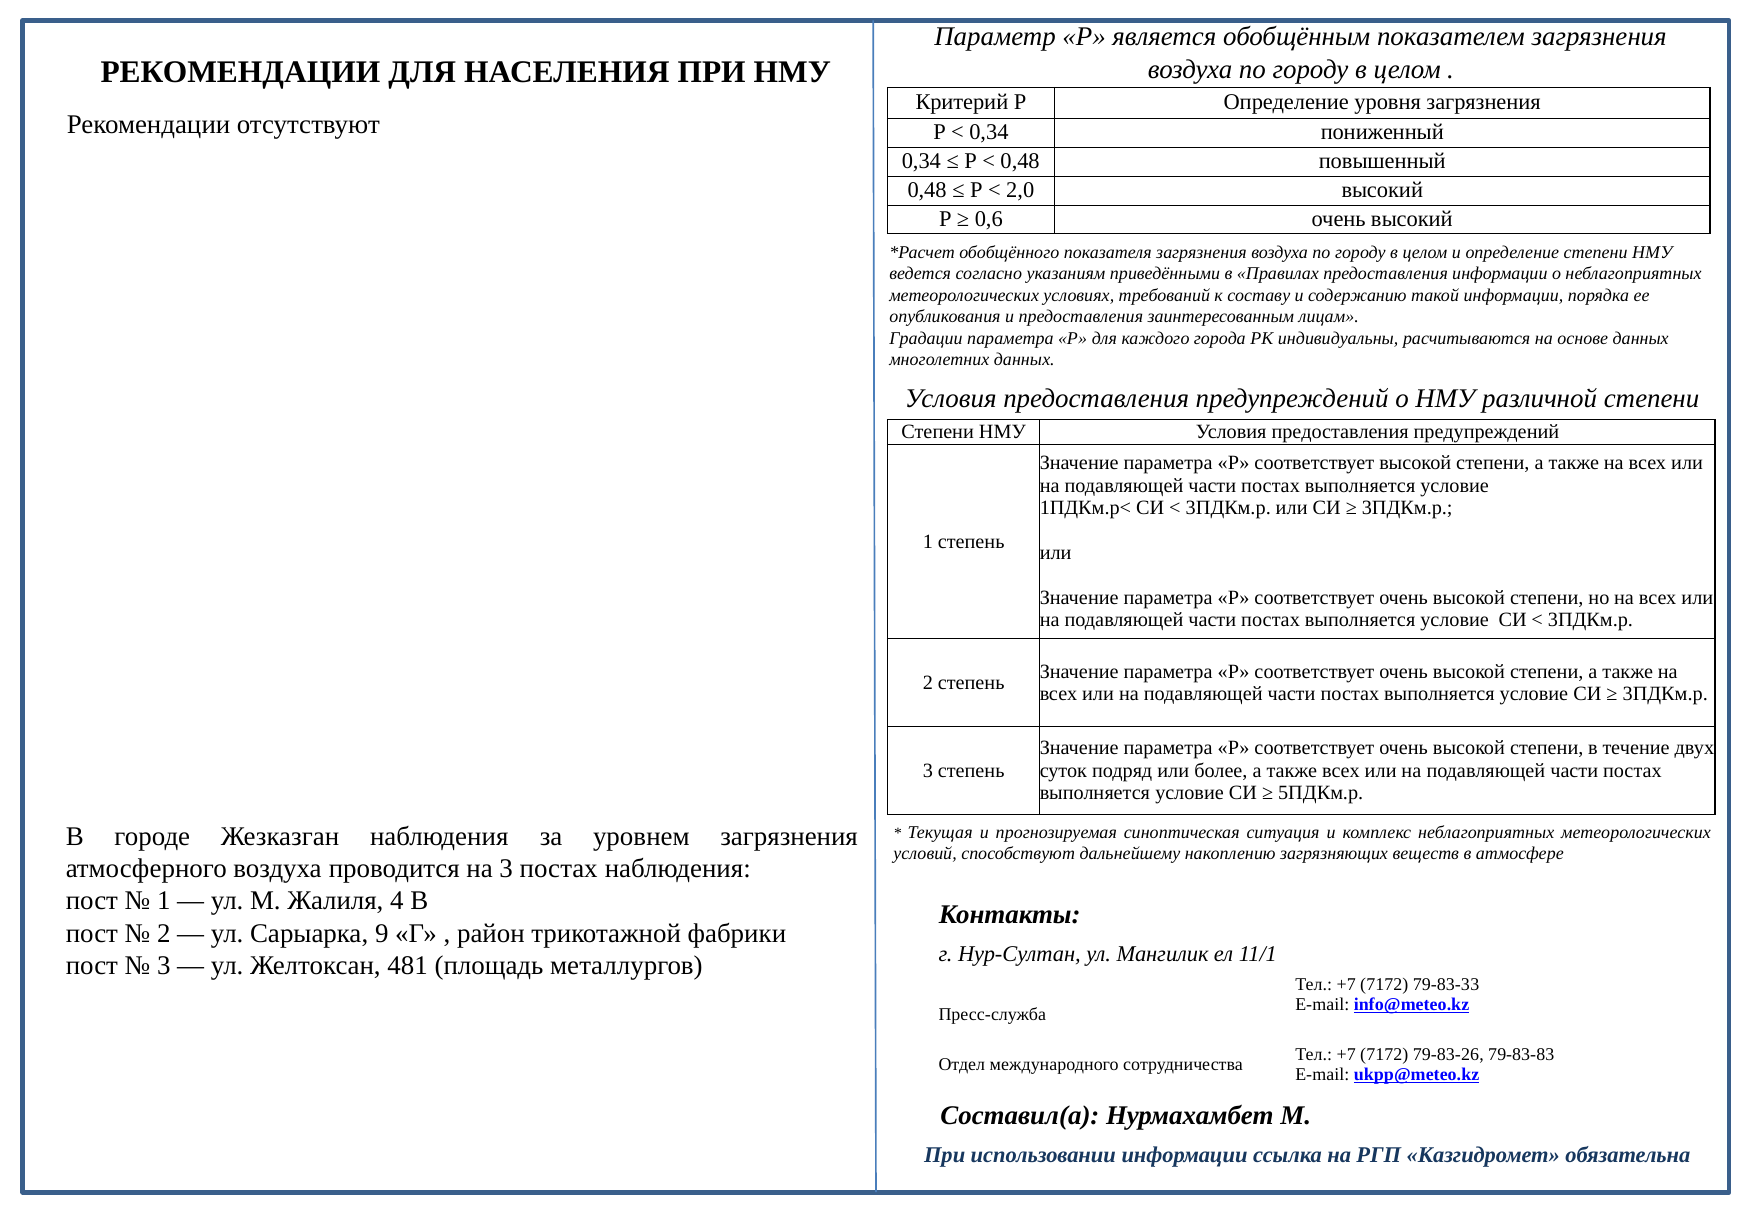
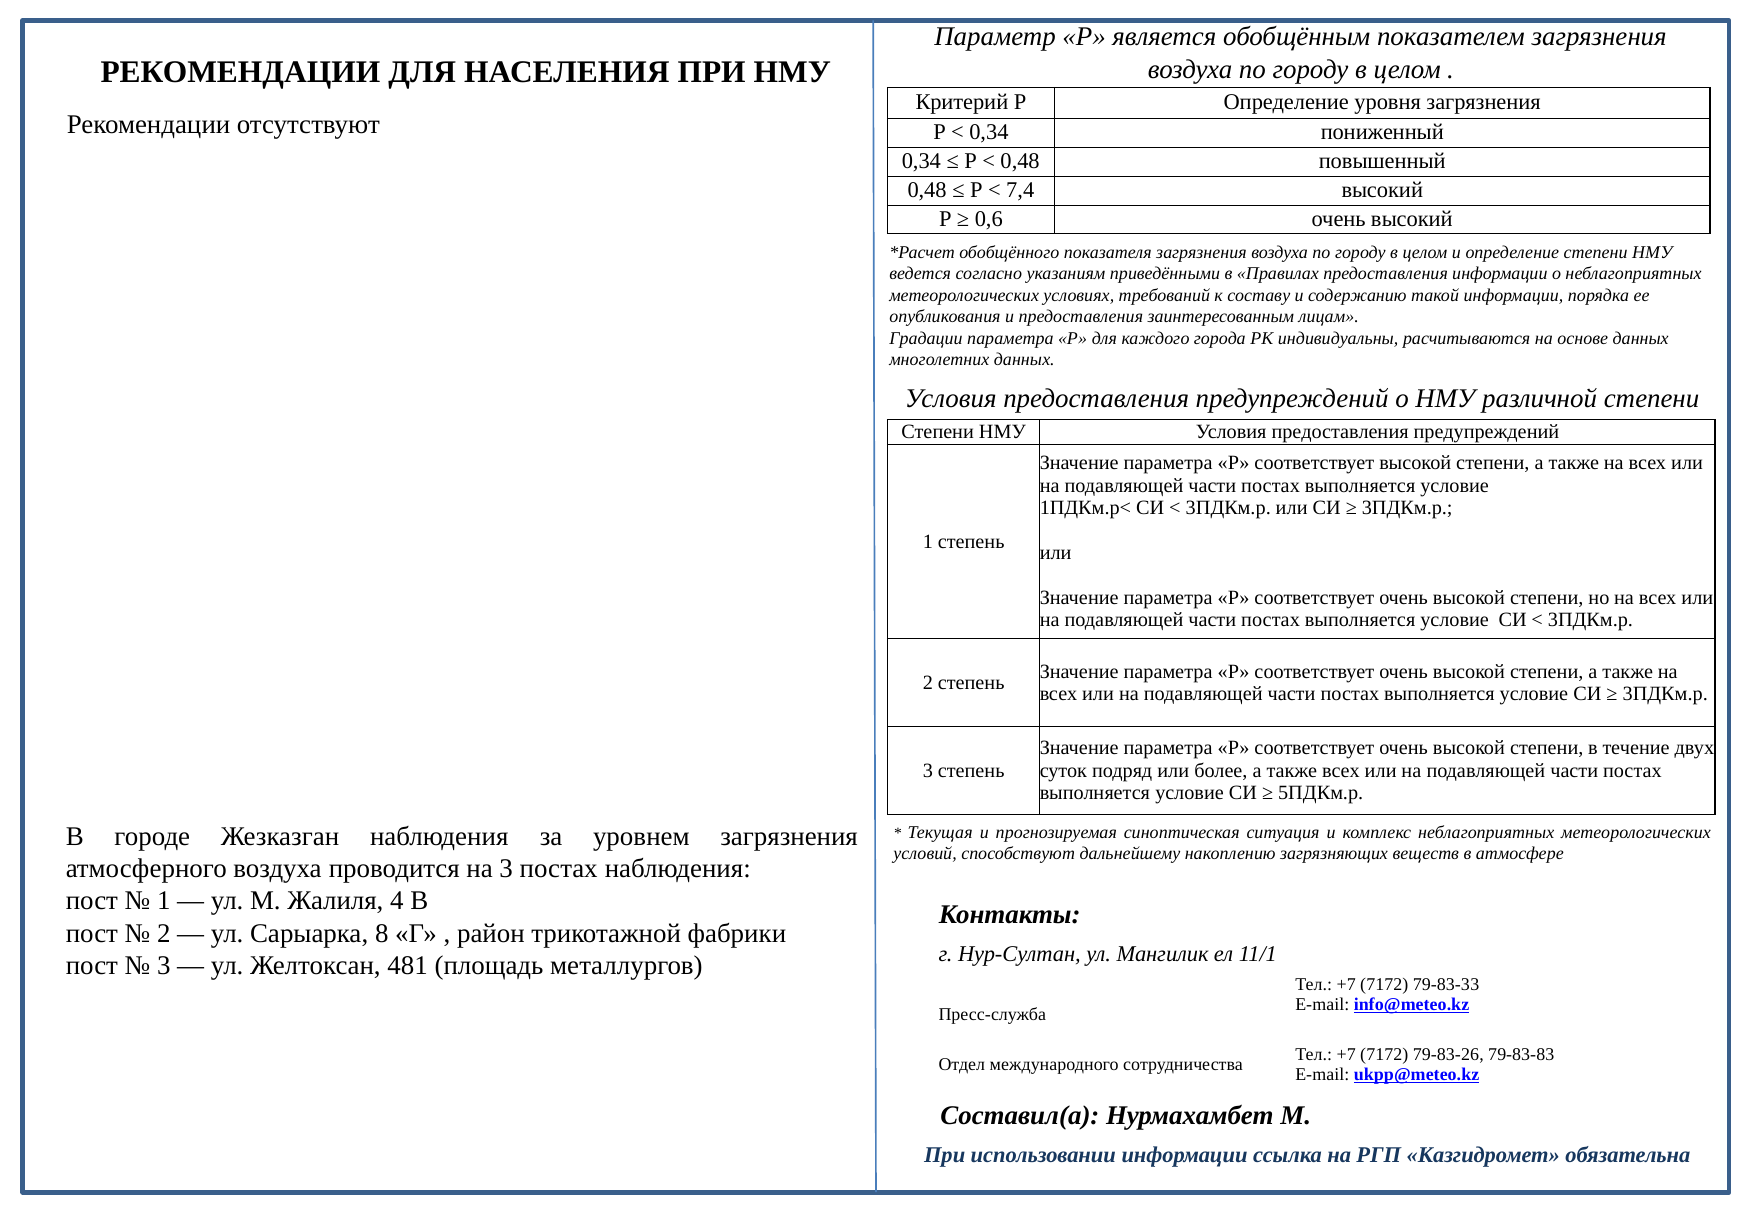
2,0: 2,0 -> 7,4 (1020, 190)
9: 9 -> 8 (382, 933)
